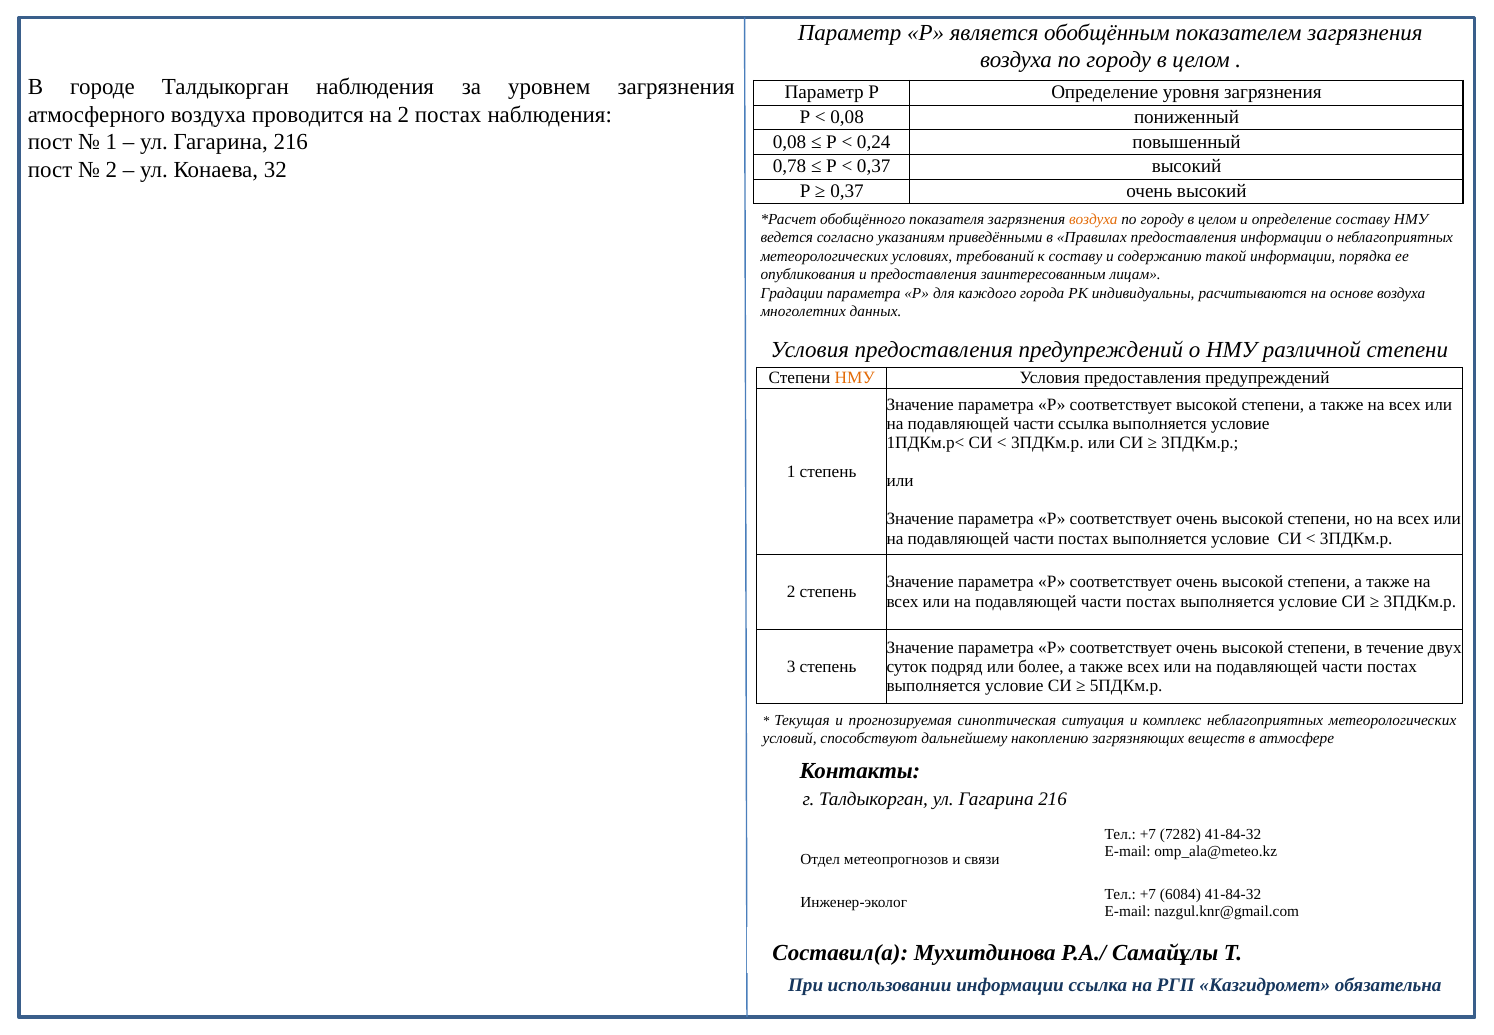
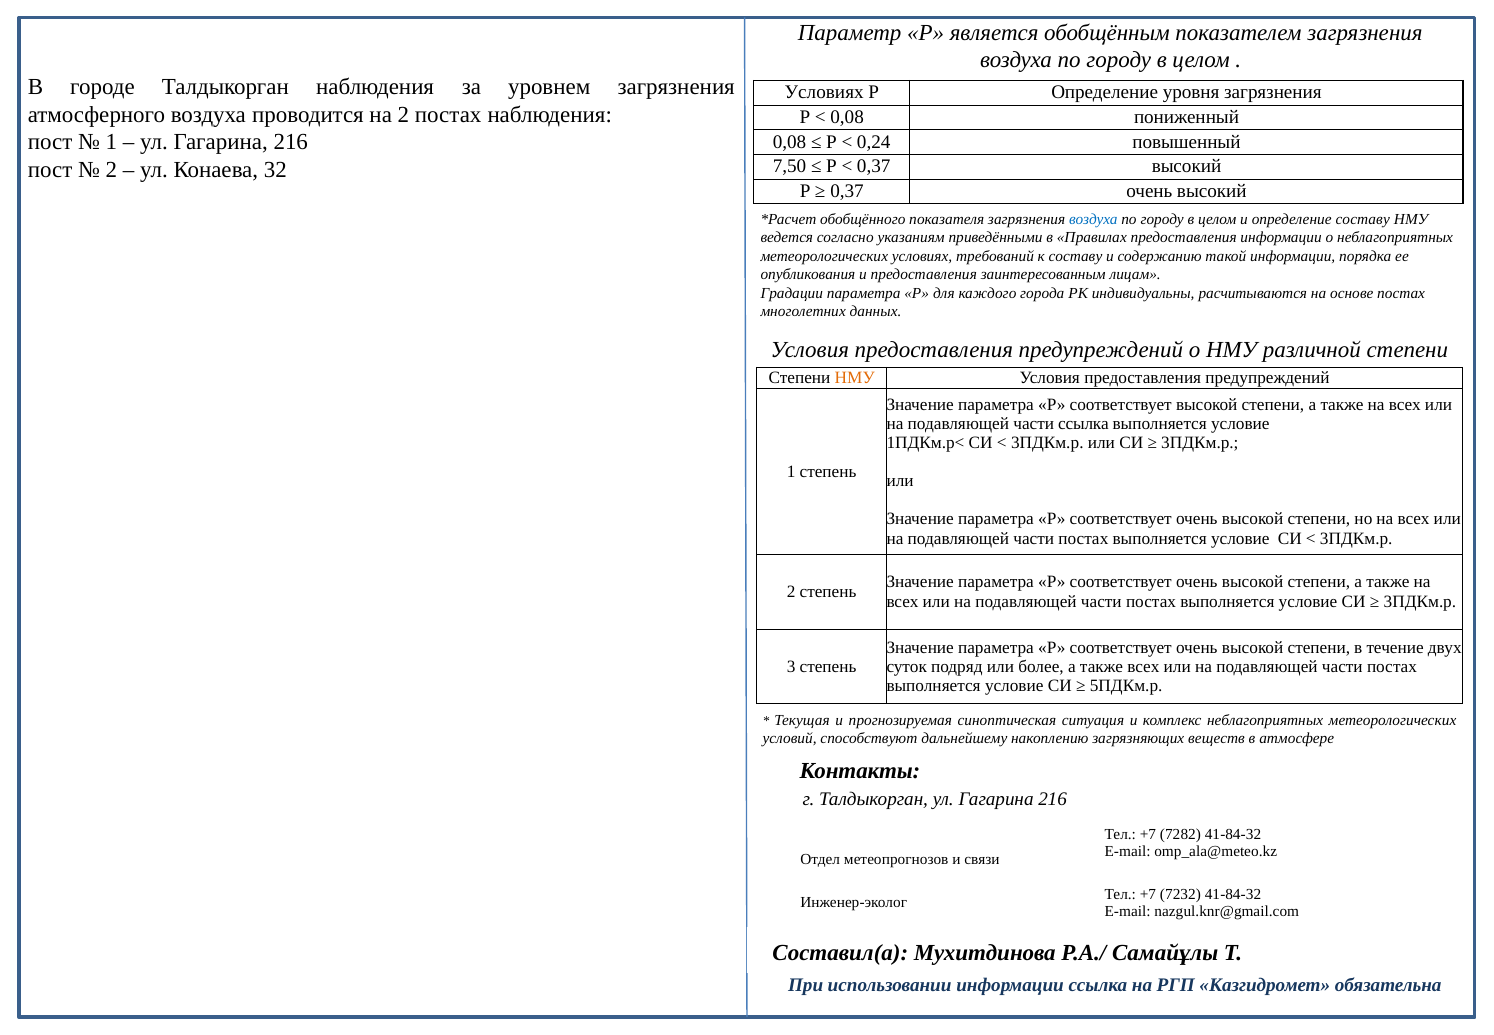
Параметр: Параметр -> Условиях (824, 92)
0,78: 0,78 -> 7,50 (790, 166)
воздуха colour: orange -> blue (1093, 219)
основе воздуха: воздуха -> постах (1401, 293)
6084: 6084 -> 7232 (1180, 894)
